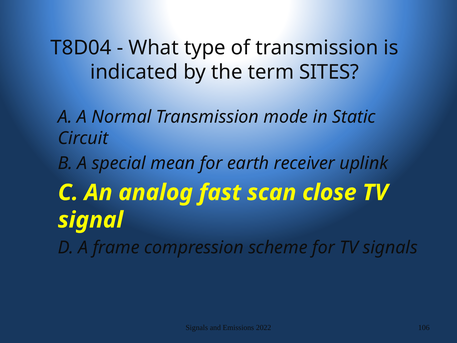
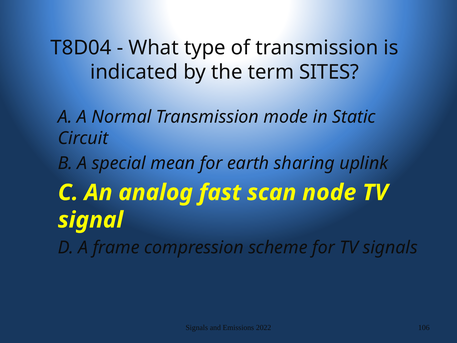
receiver: receiver -> sharing (304, 163)
close: close -> node (329, 192)
